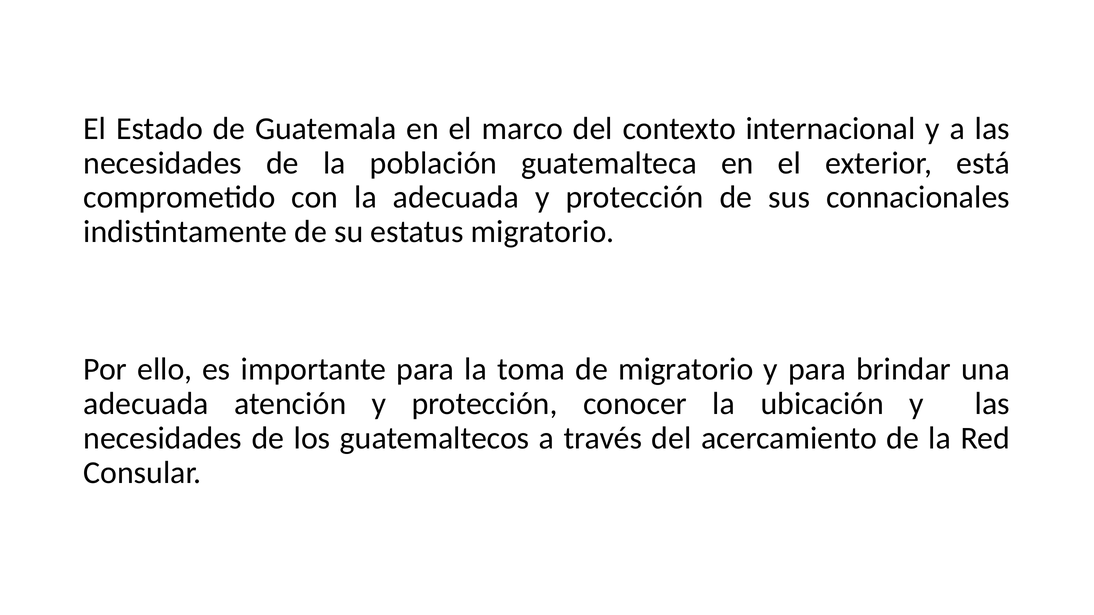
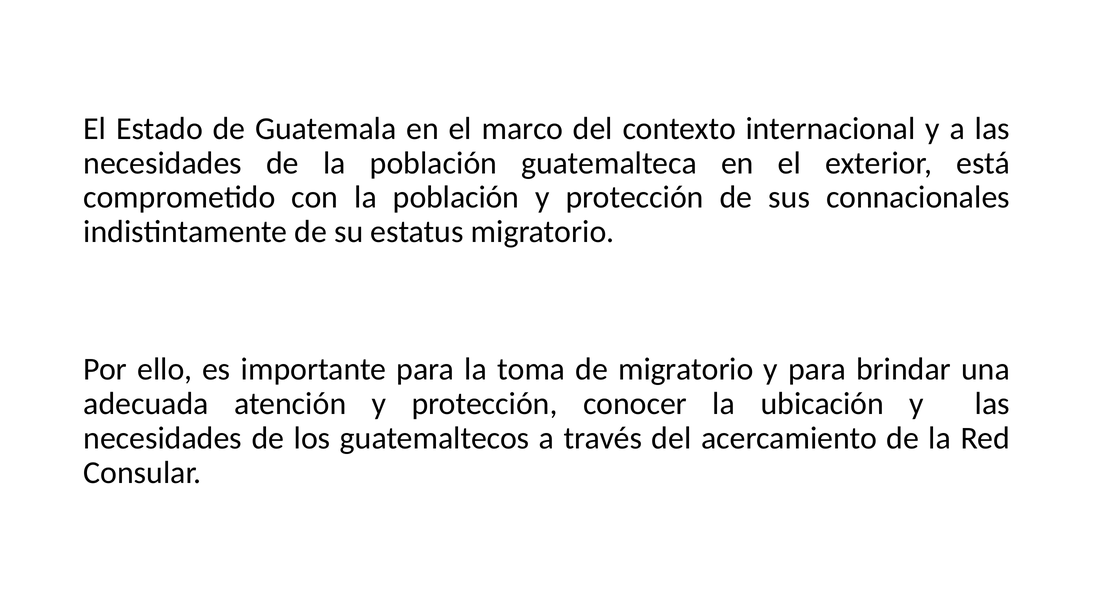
con la adecuada: adecuada -> población (456, 198)
